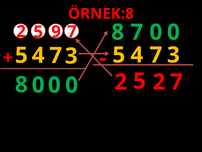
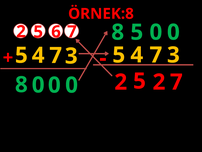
7: 7 -> 5 (137, 32)
9: 9 -> 6 (56, 32)
